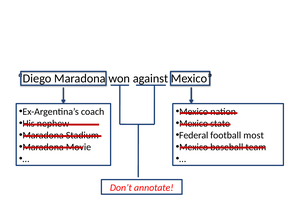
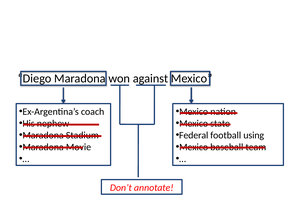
most: most -> using (254, 135)
